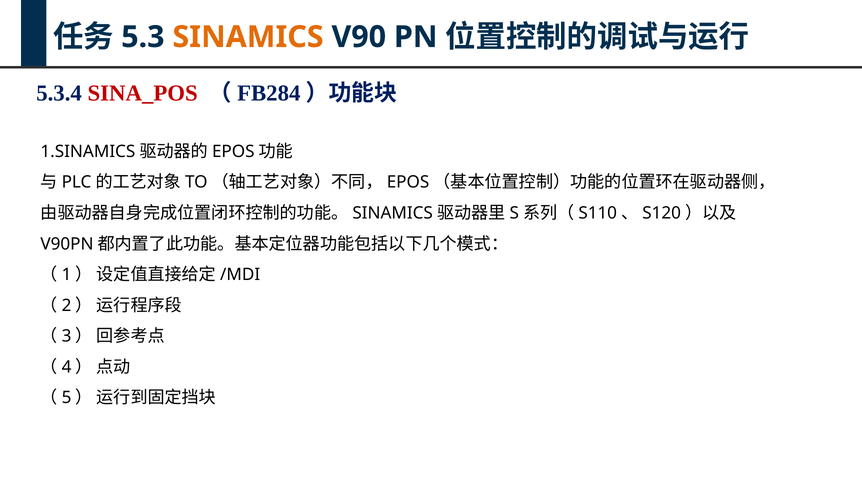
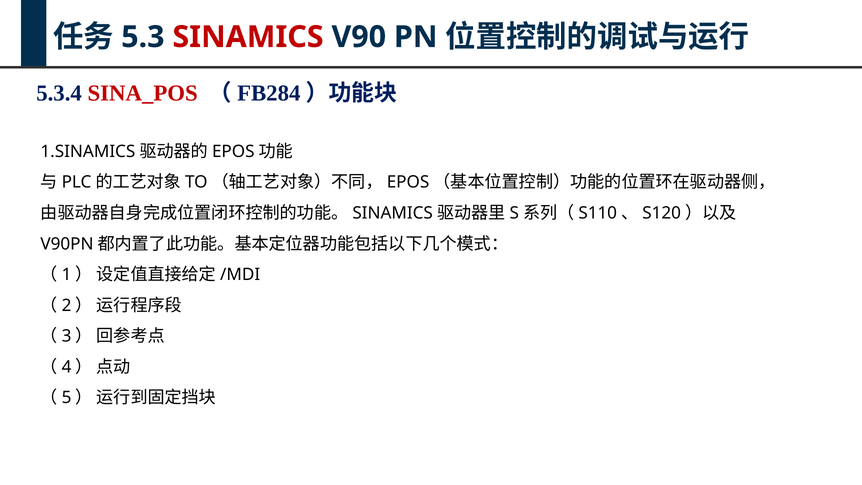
SINAMICS colour: orange -> red (248, 37)
